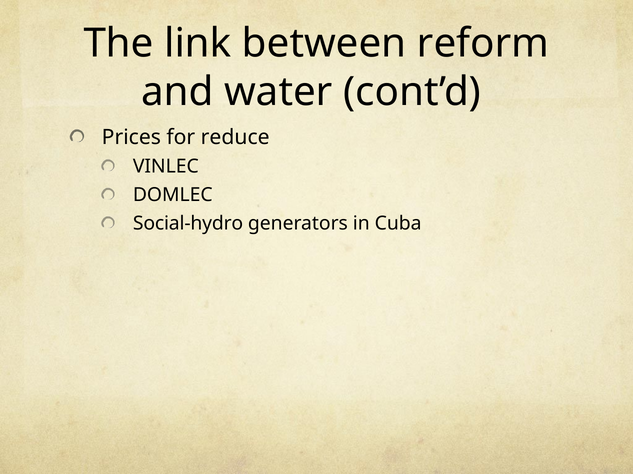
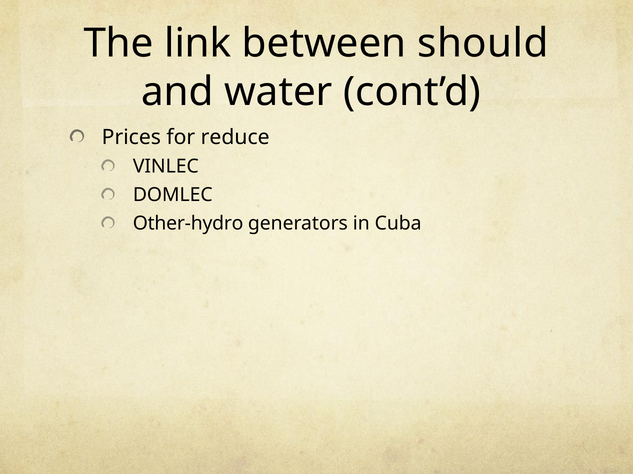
reform: reform -> should (483, 43)
Social-hydro: Social-hydro -> Other-hydro (188, 224)
